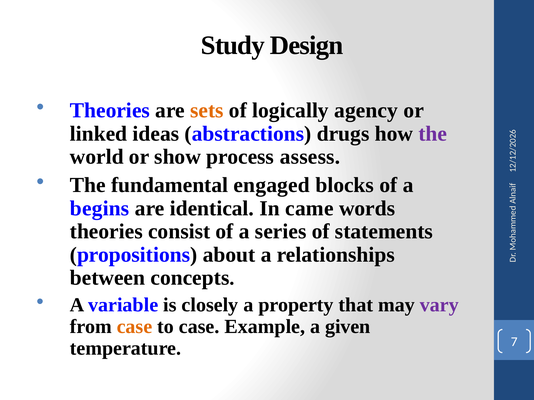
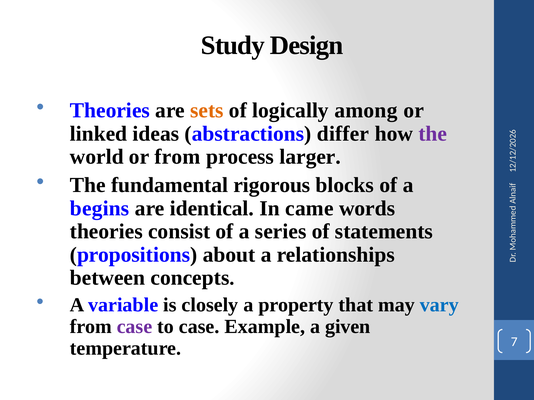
agency: agency -> among (366, 111)
drugs: drugs -> differ (343, 134)
or show: show -> from (177, 157)
assess: assess -> larger (310, 157)
engaged: engaged -> rigorous (272, 185)
vary colour: purple -> blue (439, 305)
case colour: orange -> purple (134, 327)
